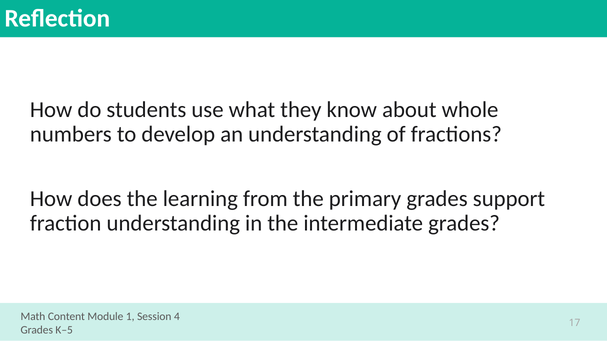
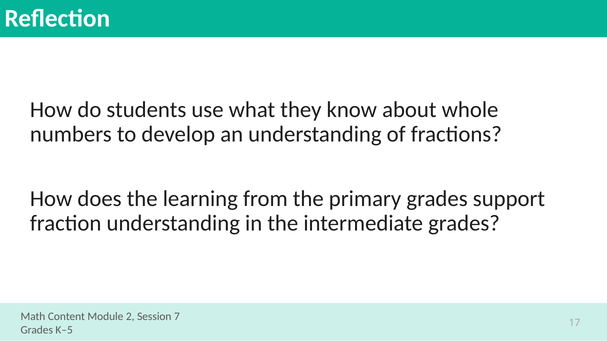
1: 1 -> 2 (130, 317)
4: 4 -> 7 (177, 317)
